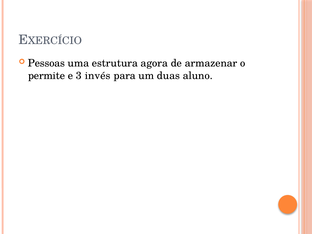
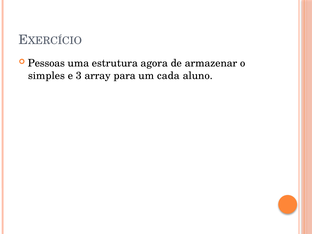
permite: permite -> simples (46, 76)
invés: invés -> array (98, 76)
duas: duas -> cada (168, 76)
